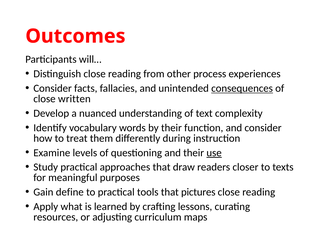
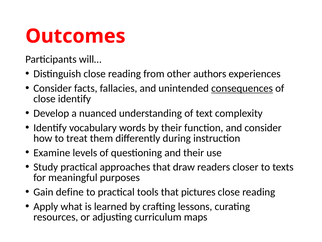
process: process -> authors (210, 74)
close written: written -> identify (74, 99)
use underline: present -> none (214, 152)
